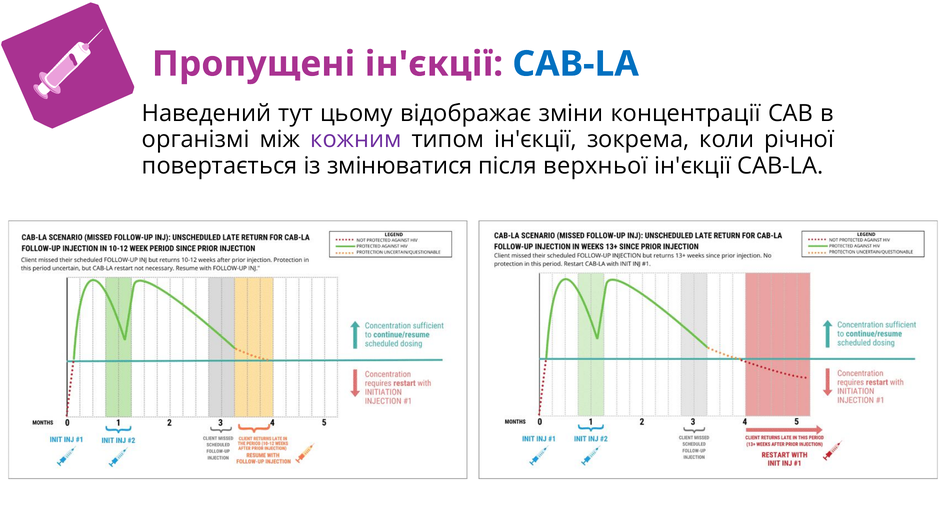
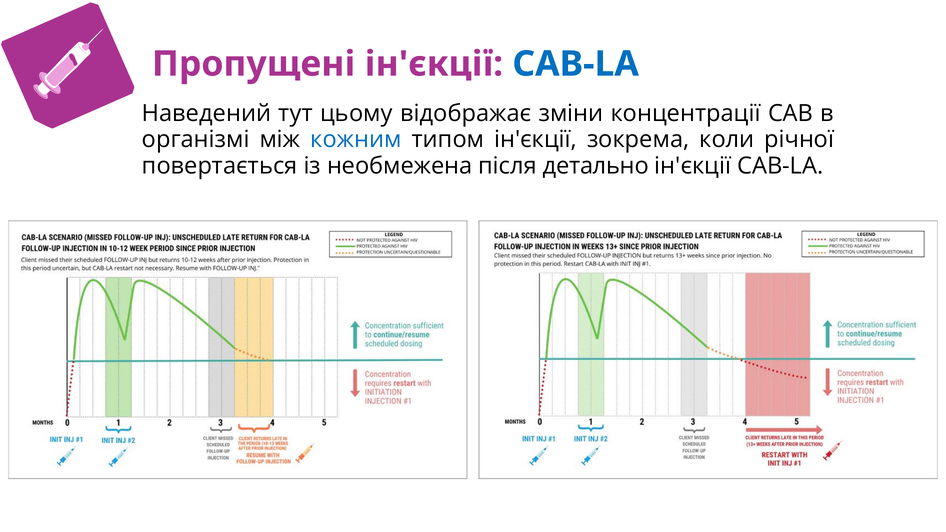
кожним colour: purple -> blue (356, 140)
змінюватися: змінюватися -> необмежена (400, 166)
верхньої: верхньої -> детально (596, 166)
